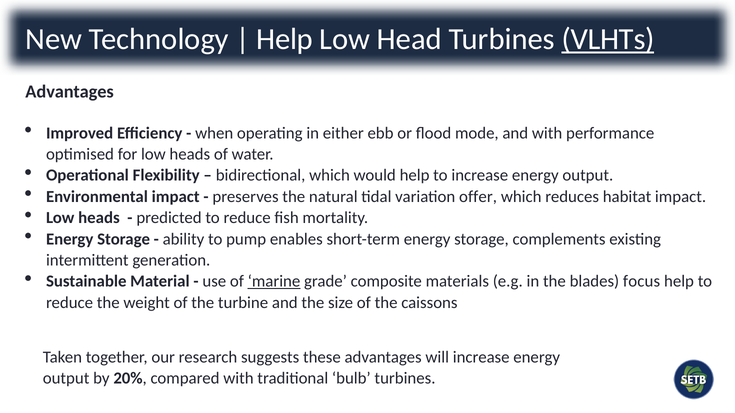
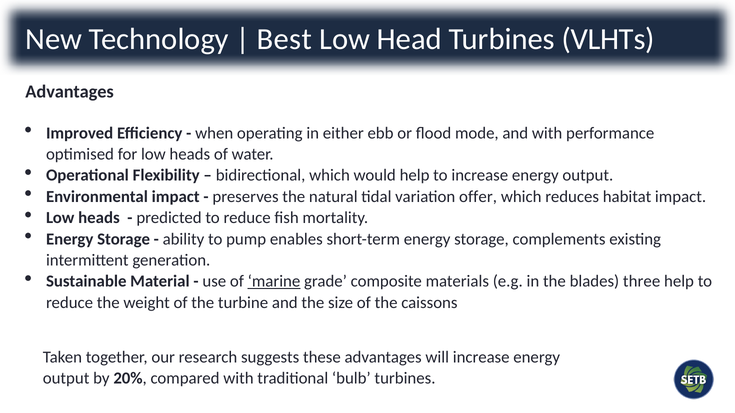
Help: Help -> Best (284, 39)
VLHTs underline: present -> none (608, 39)
focus: focus -> three (642, 282)
